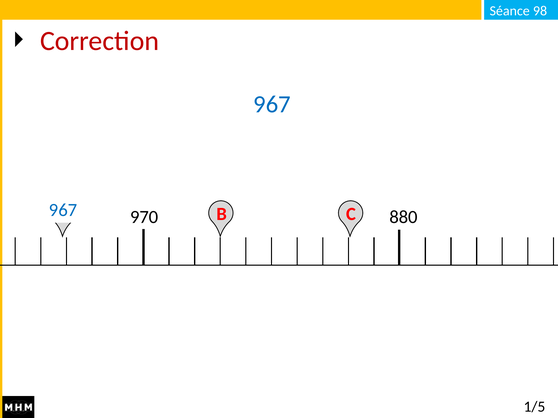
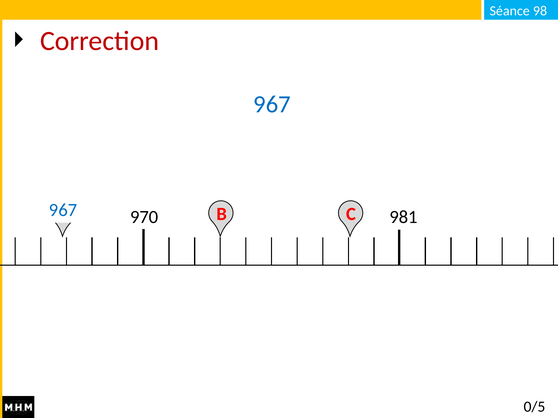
880: 880 -> 981 (404, 217)
1/5: 1/5 -> 0/5 (534, 407)
